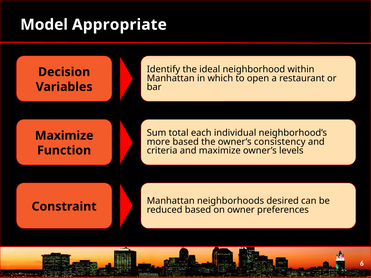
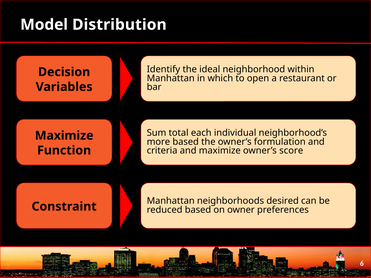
Appropriate: Appropriate -> Distribution (119, 25)
consistency: consistency -> formulation (280, 142)
levels: levels -> score (291, 151)
